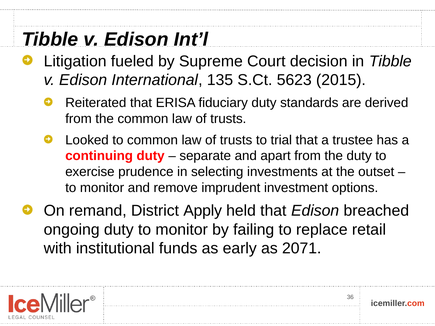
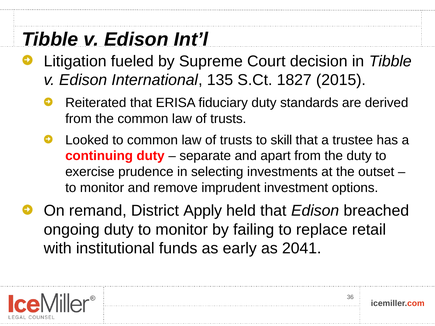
5623: 5623 -> 1827 (294, 80)
trial: trial -> skill (281, 140)
2071: 2071 -> 2041 (302, 249)
